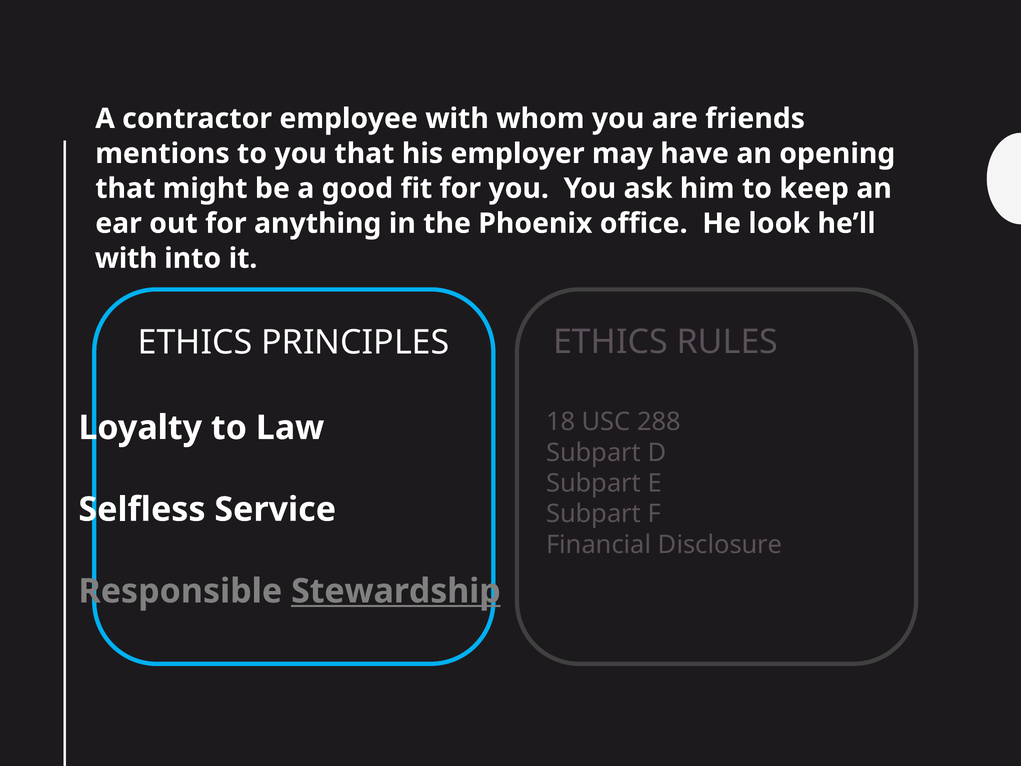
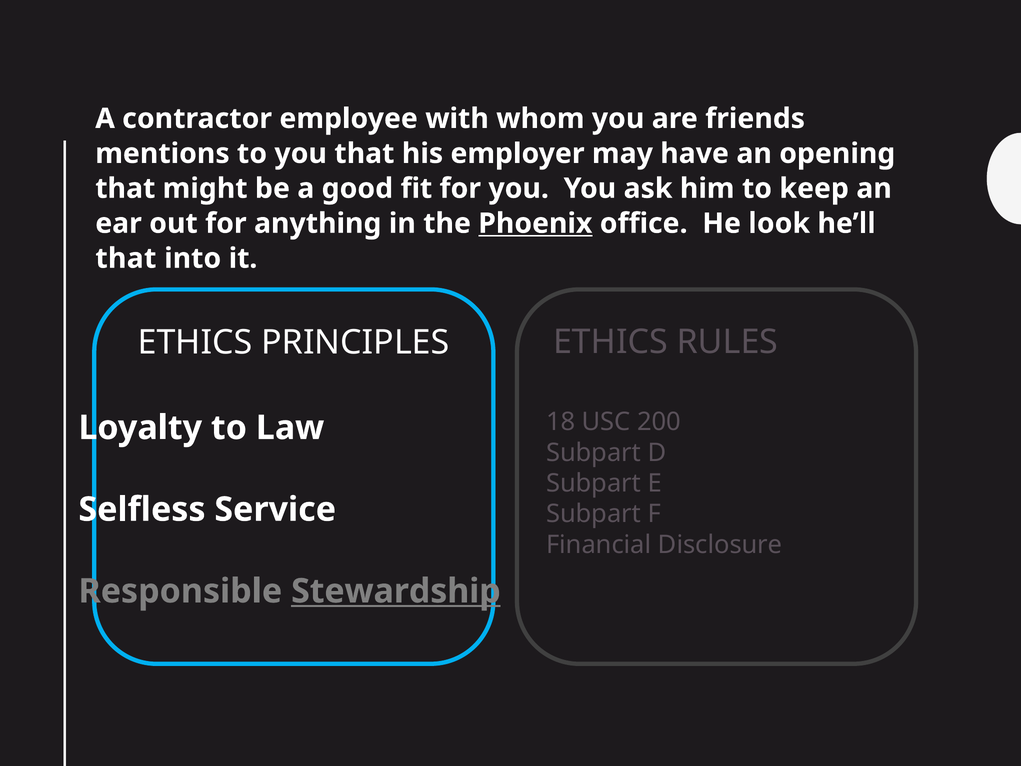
Phoenix underline: none -> present (535, 223)
with: with -> that (126, 258)
288: 288 -> 200 (659, 422)
